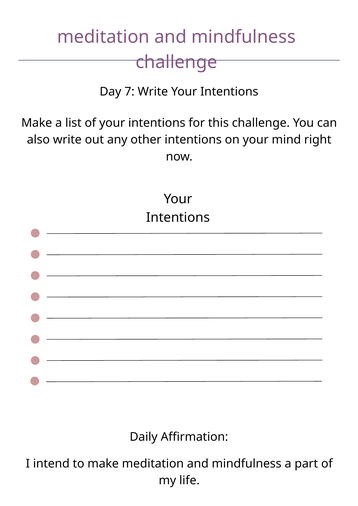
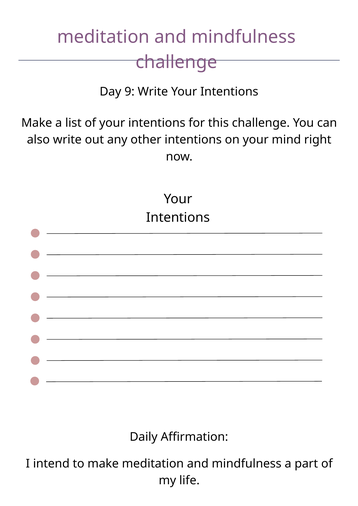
7: 7 -> 9 (130, 92)
